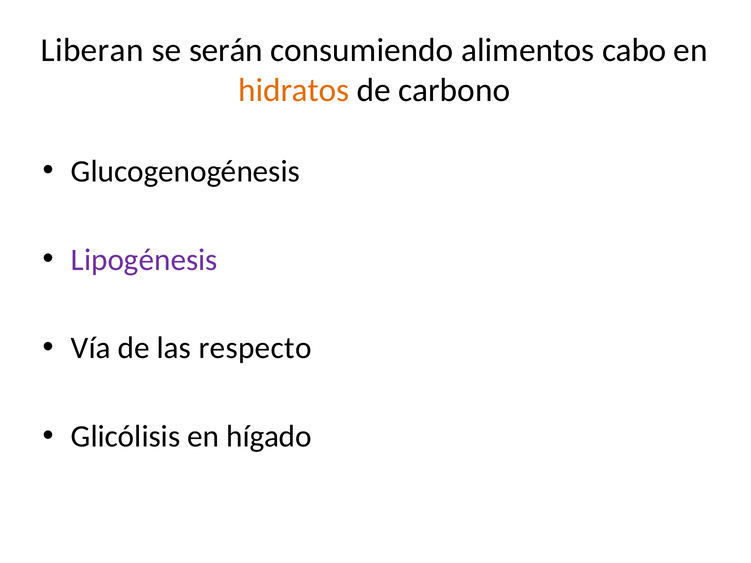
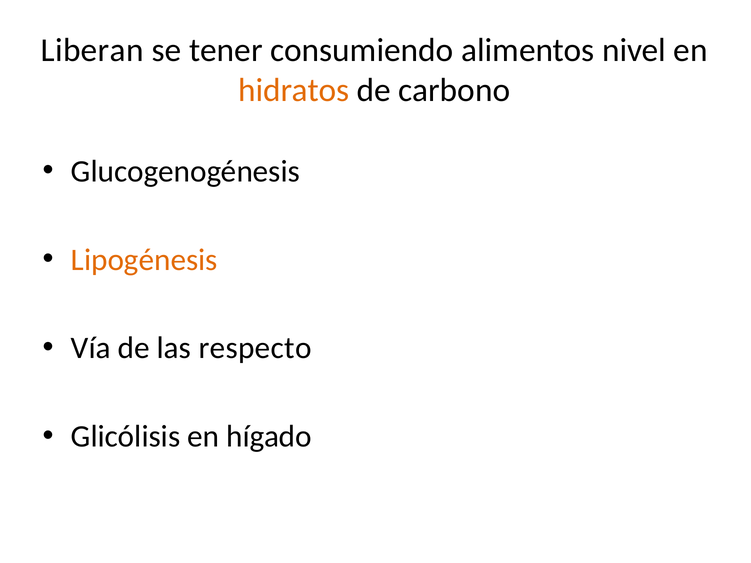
serán: serán -> tener (226, 50)
cabo: cabo -> nivel (634, 50)
Lipogénesis colour: purple -> orange (144, 260)
